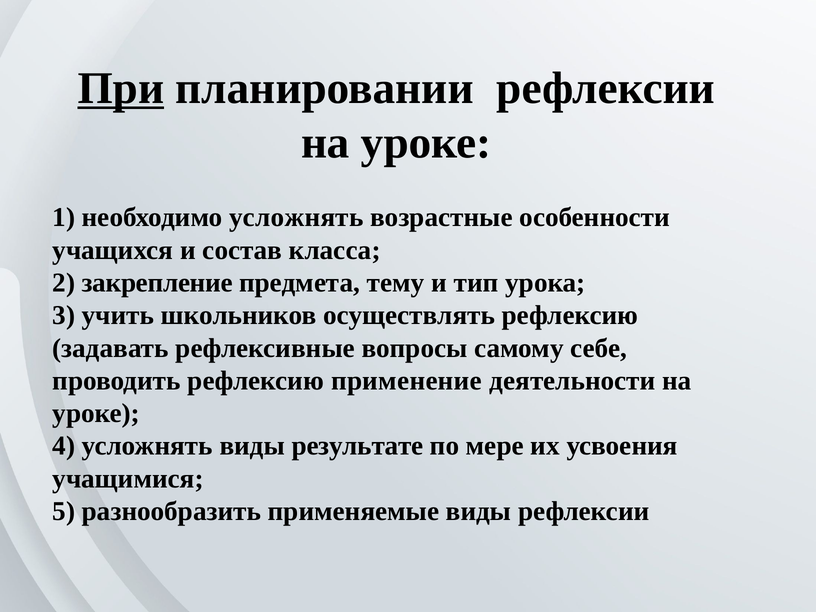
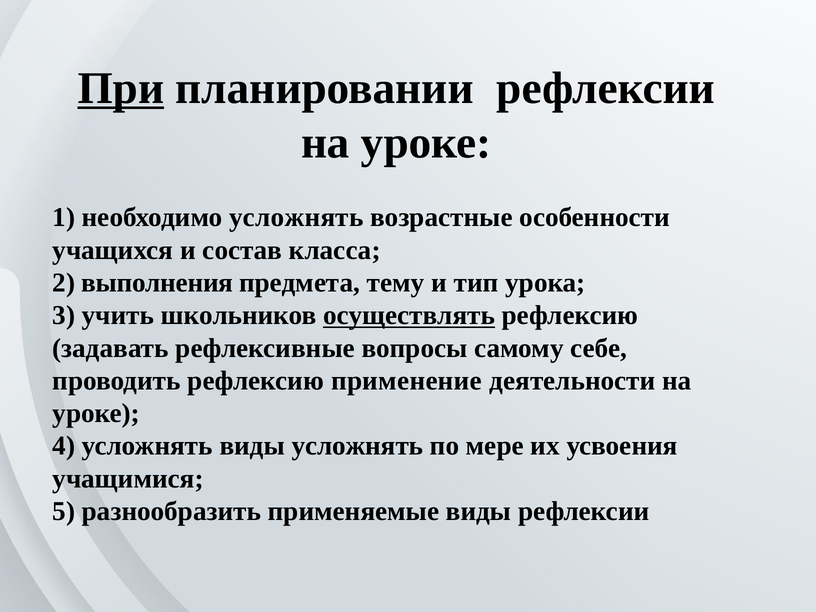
закрепление: закрепление -> выполнения (157, 283)
осуществлять underline: none -> present (409, 315)
виды результате: результате -> усложнять (357, 446)
